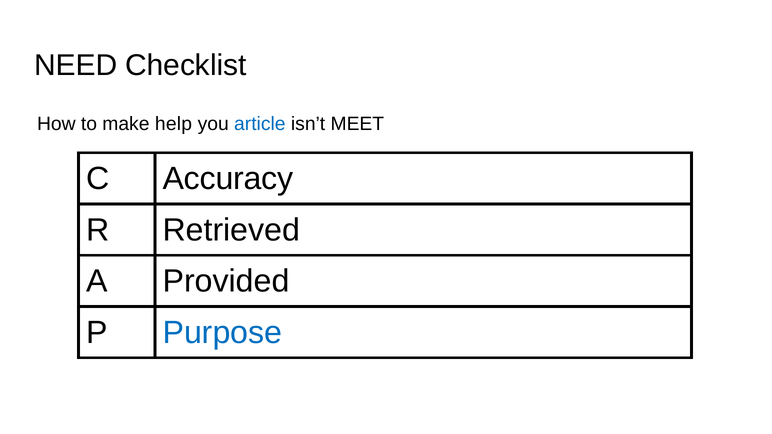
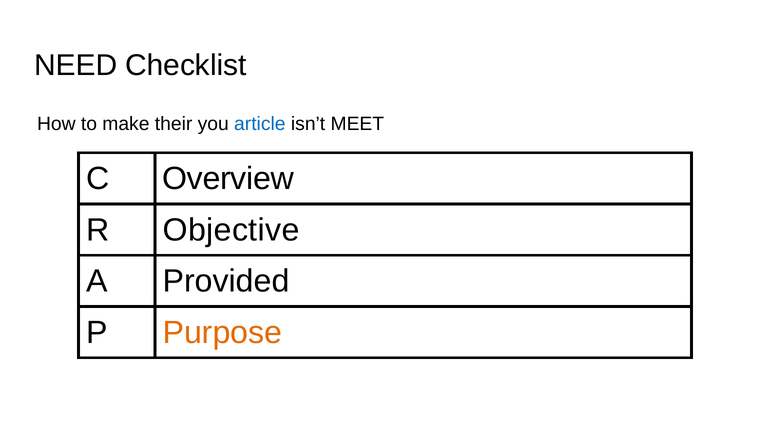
help: help -> their (174, 124)
Accuracy: Accuracy -> Overview (228, 179)
Retrieved: Retrieved -> Objective (231, 230)
Purpose colour: blue -> orange (222, 333)
